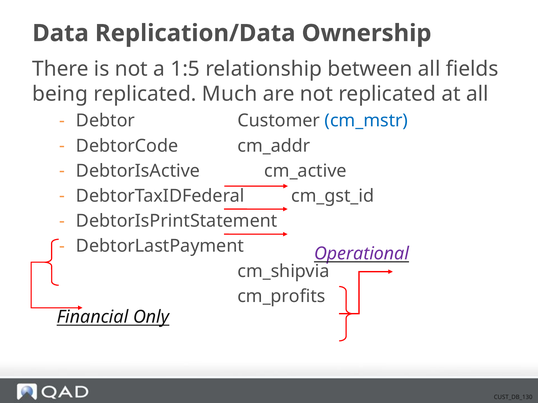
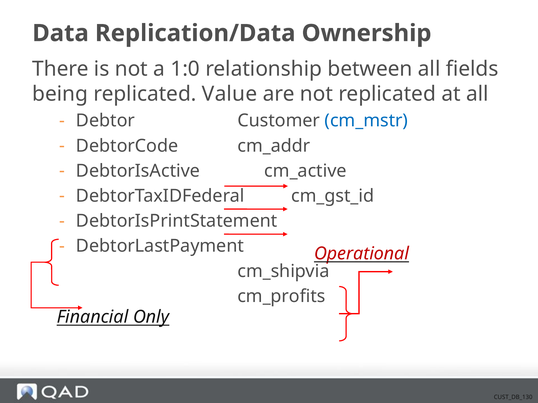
1:5: 1:5 -> 1:0 (185, 69)
Much: Much -> Value (230, 94)
Operational colour: purple -> red (362, 254)
